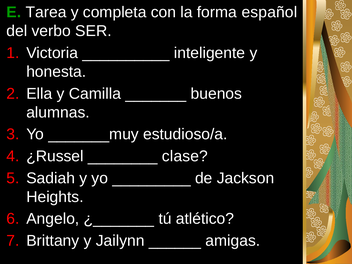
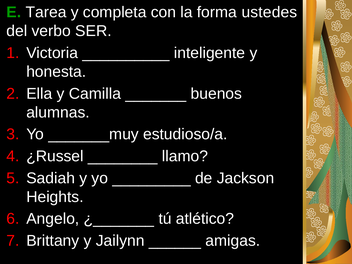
español: español -> ustedes (269, 12)
clase: clase -> llamo (185, 156)
